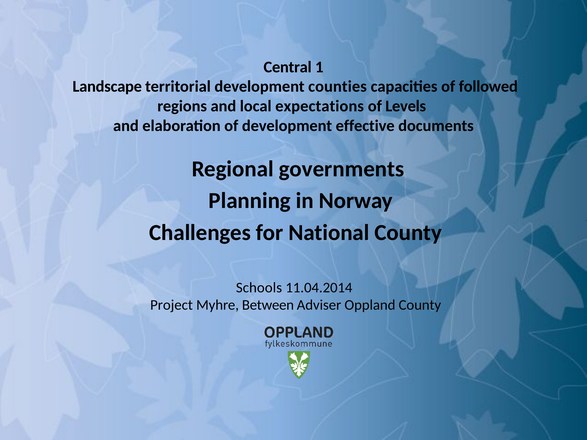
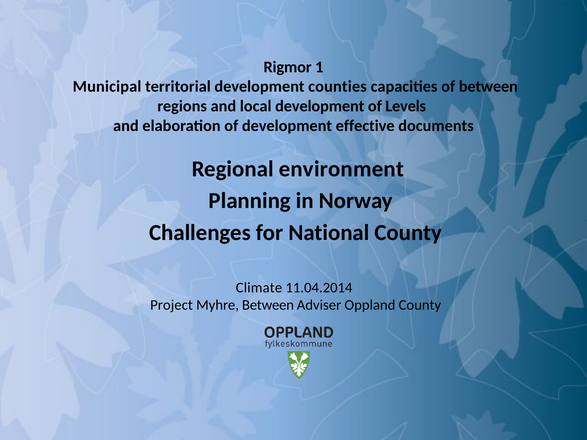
Central: Central -> Rigmor (288, 67)
Landscape: Landscape -> Municipal (107, 87)
of followed: followed -> between (488, 87)
local expectations: expectations -> development (320, 106)
governments: governments -> environment (341, 169)
Schools: Schools -> Climate (259, 288)
